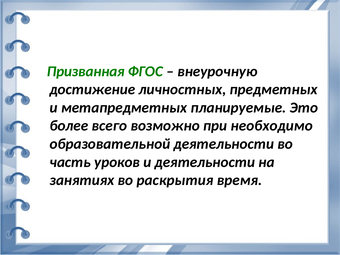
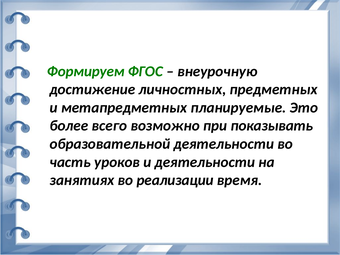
Призванная: Призванная -> Формируем (86, 71)
необходимо: необходимо -> показывать (272, 126)
раскрытия: раскрытия -> реализации (175, 180)
